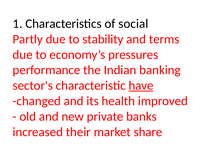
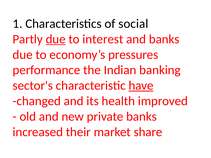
due underline: none -> present (56, 39)
stability: stability -> interest (103, 39)
and terms: terms -> banks (164, 39)
